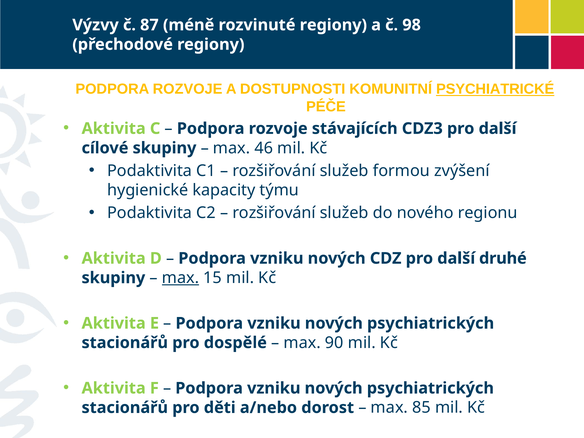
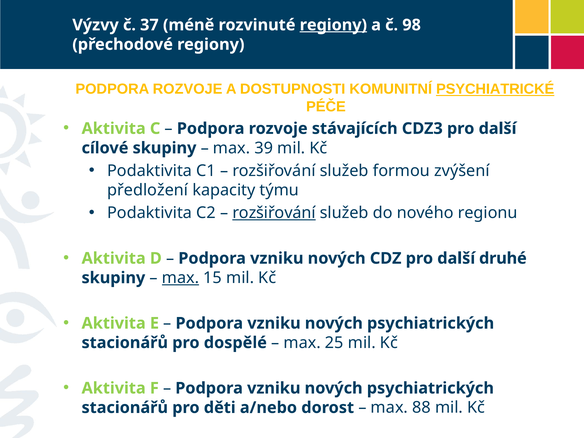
87: 87 -> 37 (149, 25)
regiony underline: none -> present (333, 25)
46: 46 -> 39 (264, 148)
hygienické: hygienické -> předložení (148, 190)
rozšiřování underline: none -> present (274, 213)
90: 90 -> 25 (334, 343)
85: 85 -> 88 (421, 408)
